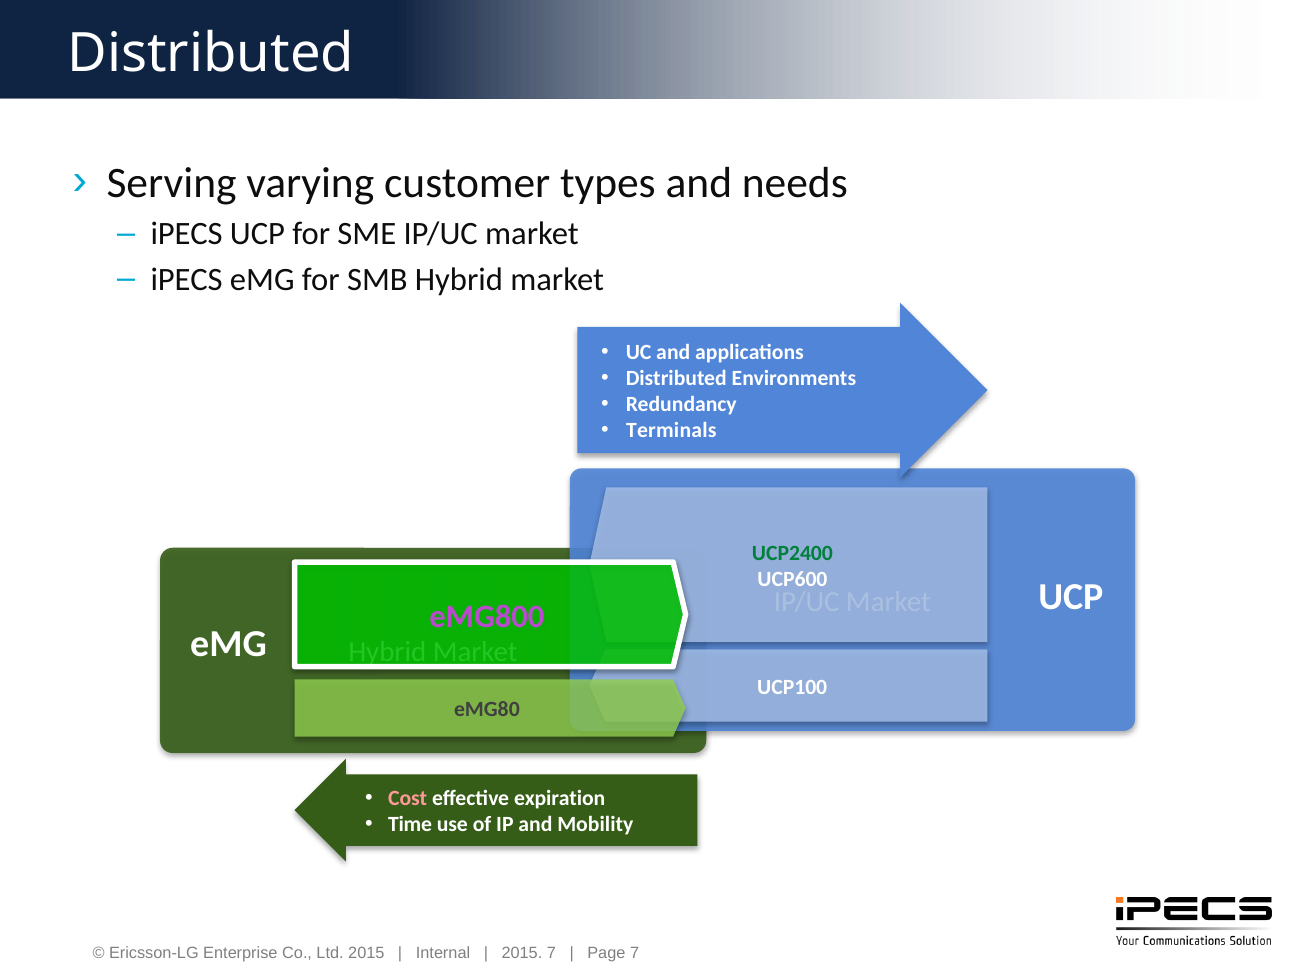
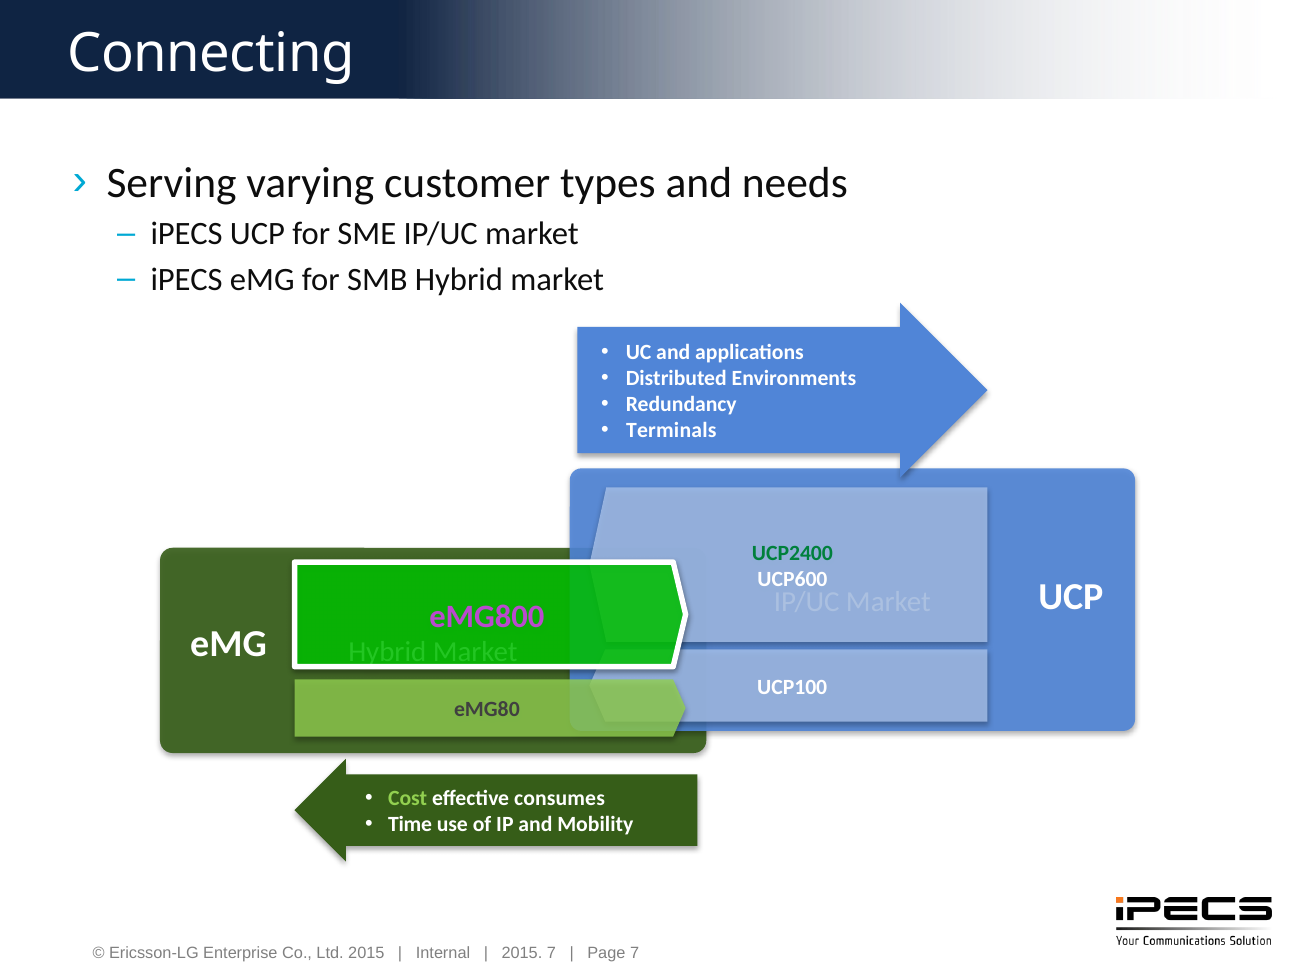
Distributed: Distributed -> Connecting (211, 53)
Cost colour: pink -> light green (408, 799)
expiration: expiration -> consumes (559, 799)
